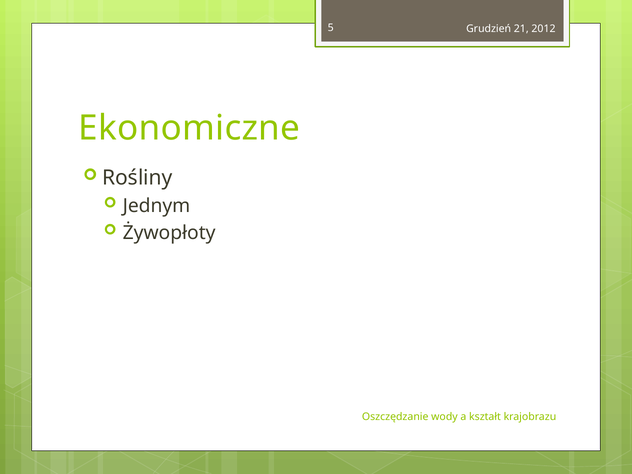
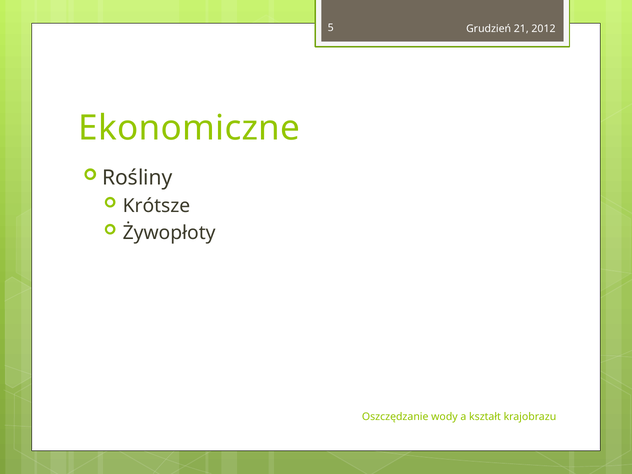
Jednym: Jednym -> Krótsze (156, 206)
